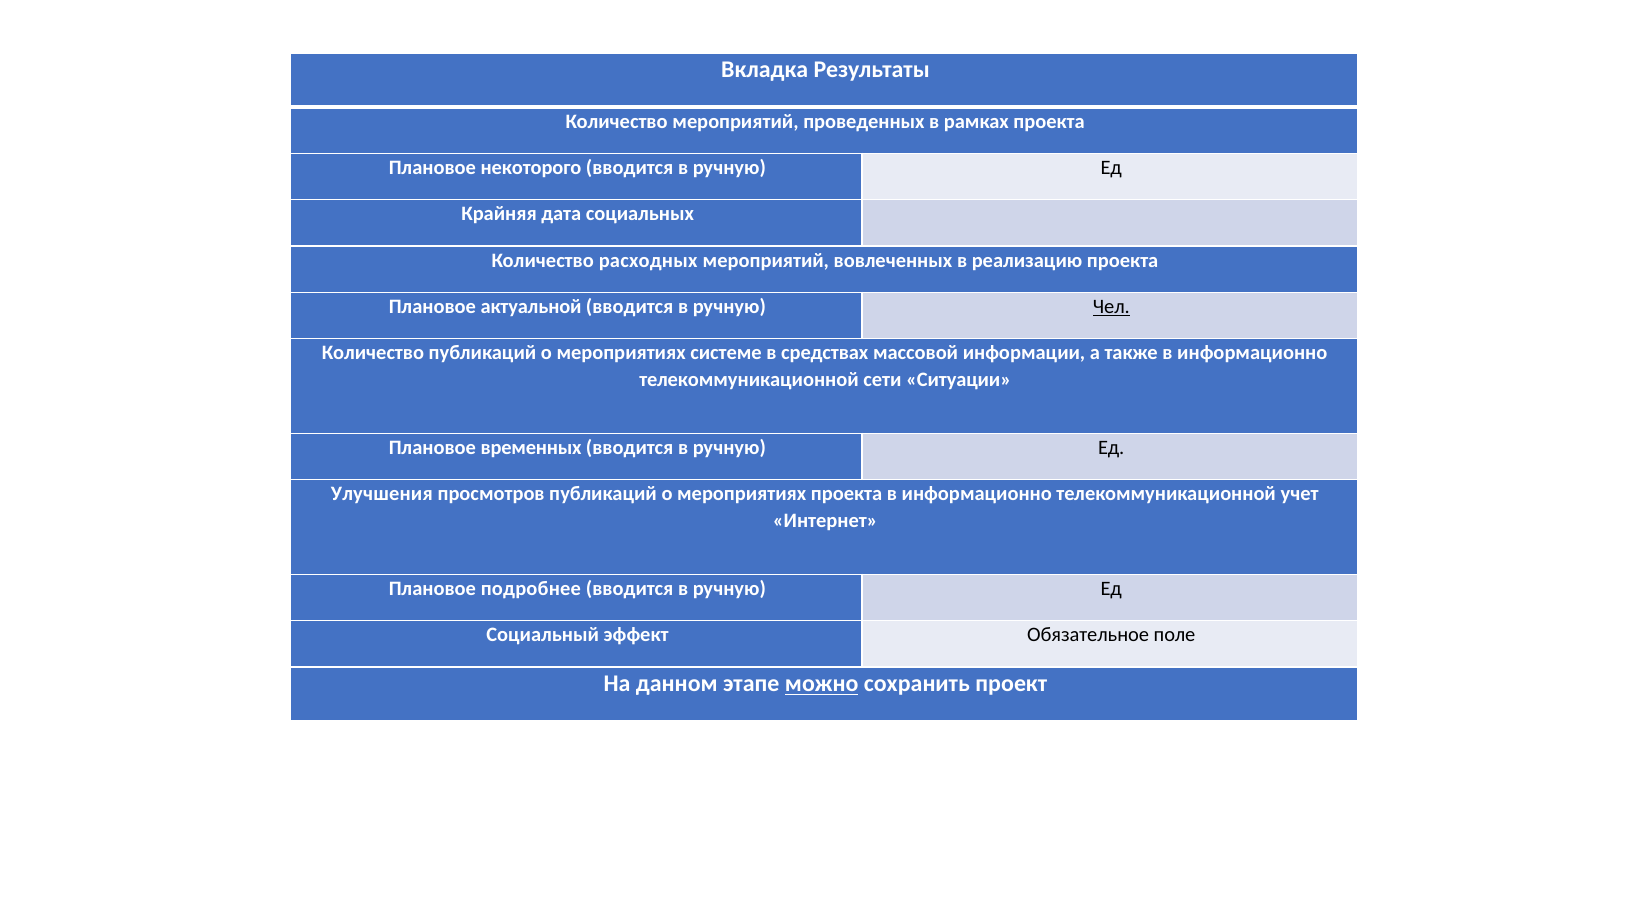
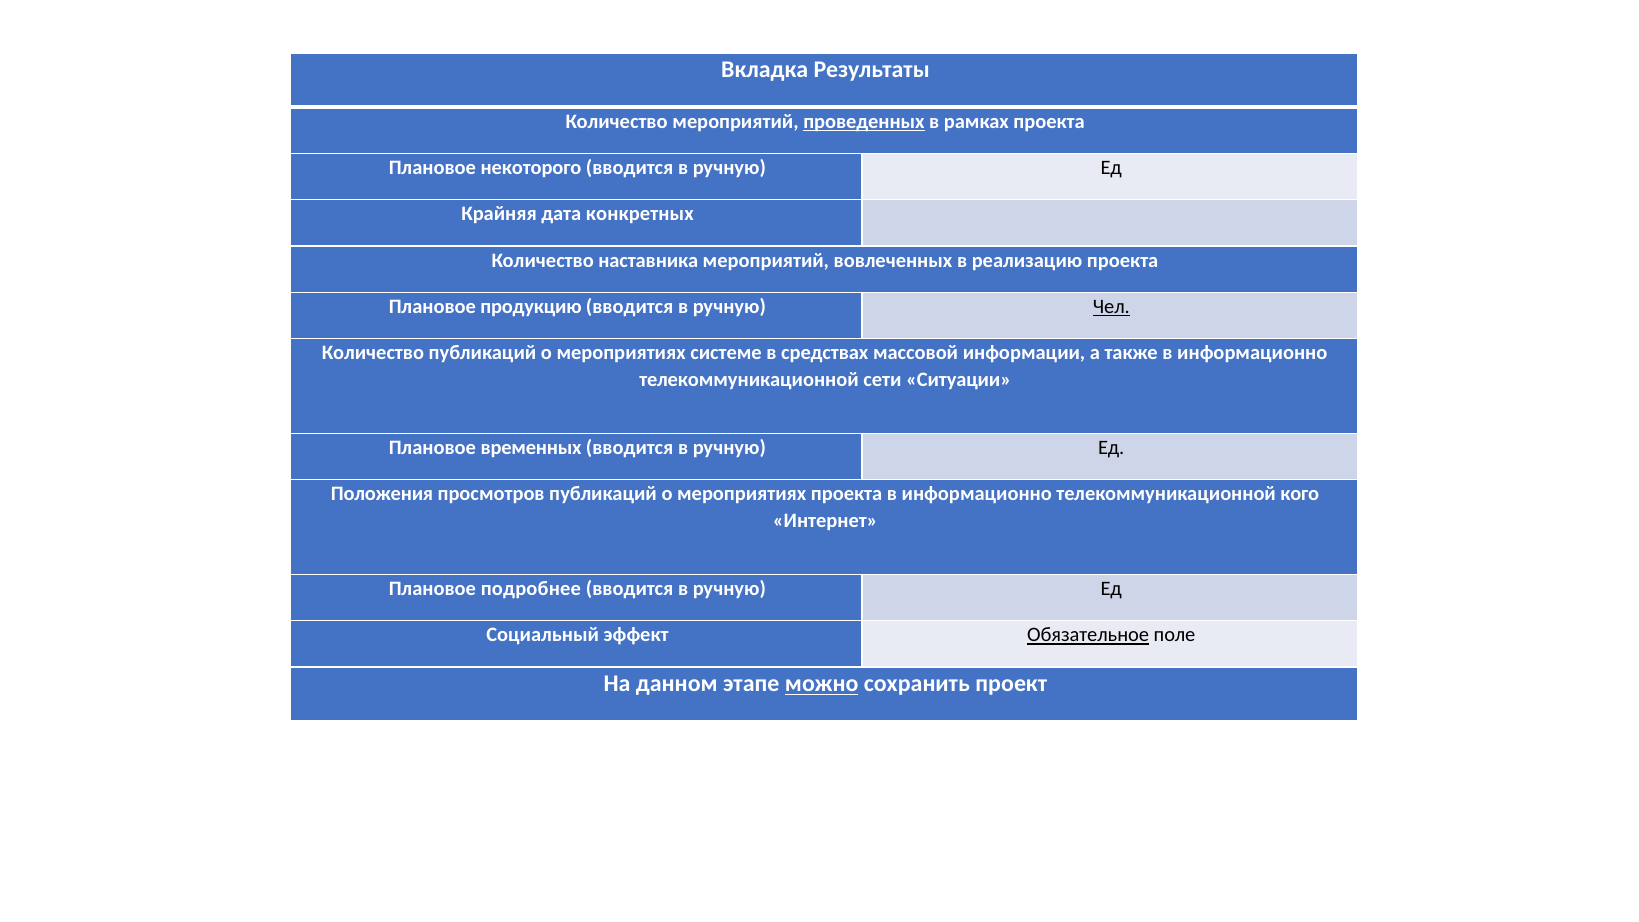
проведенных underline: none -> present (864, 121)
социальных: социальных -> конкретных (640, 214)
расходных: расходных -> наставника (648, 260)
актуальной: актуальной -> продукцию (531, 307)
Улучшения: Улучшения -> Положения (382, 494)
учет: учет -> кого (1300, 494)
Обязательное underline: none -> present (1088, 635)
